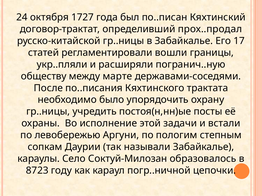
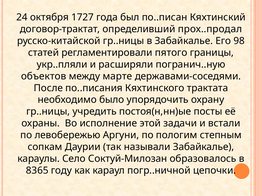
17: 17 -> 98 (239, 41)
вошли: вошли -> пятого (171, 53)
обществу: обществу -> объектов (44, 76)
8723: 8723 -> 8365 (37, 171)
